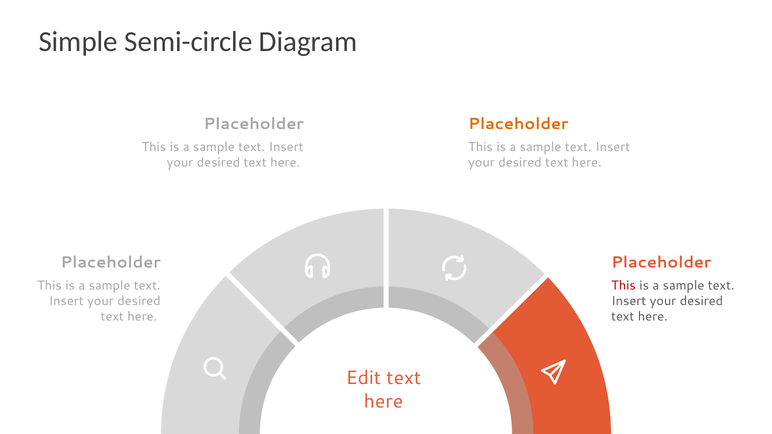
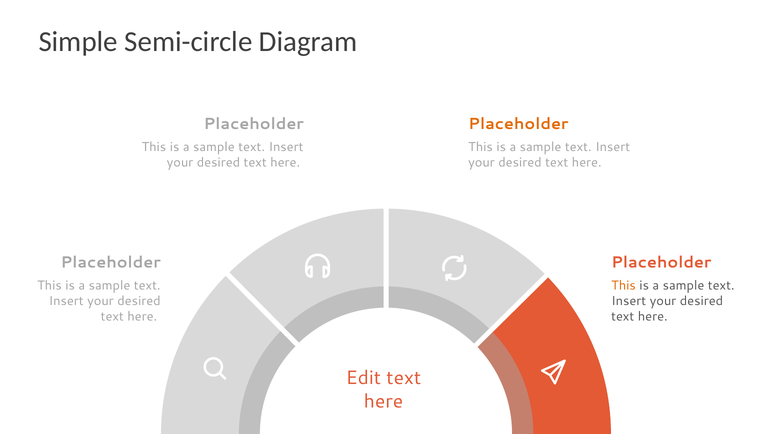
This colour: red -> orange (624, 286)
